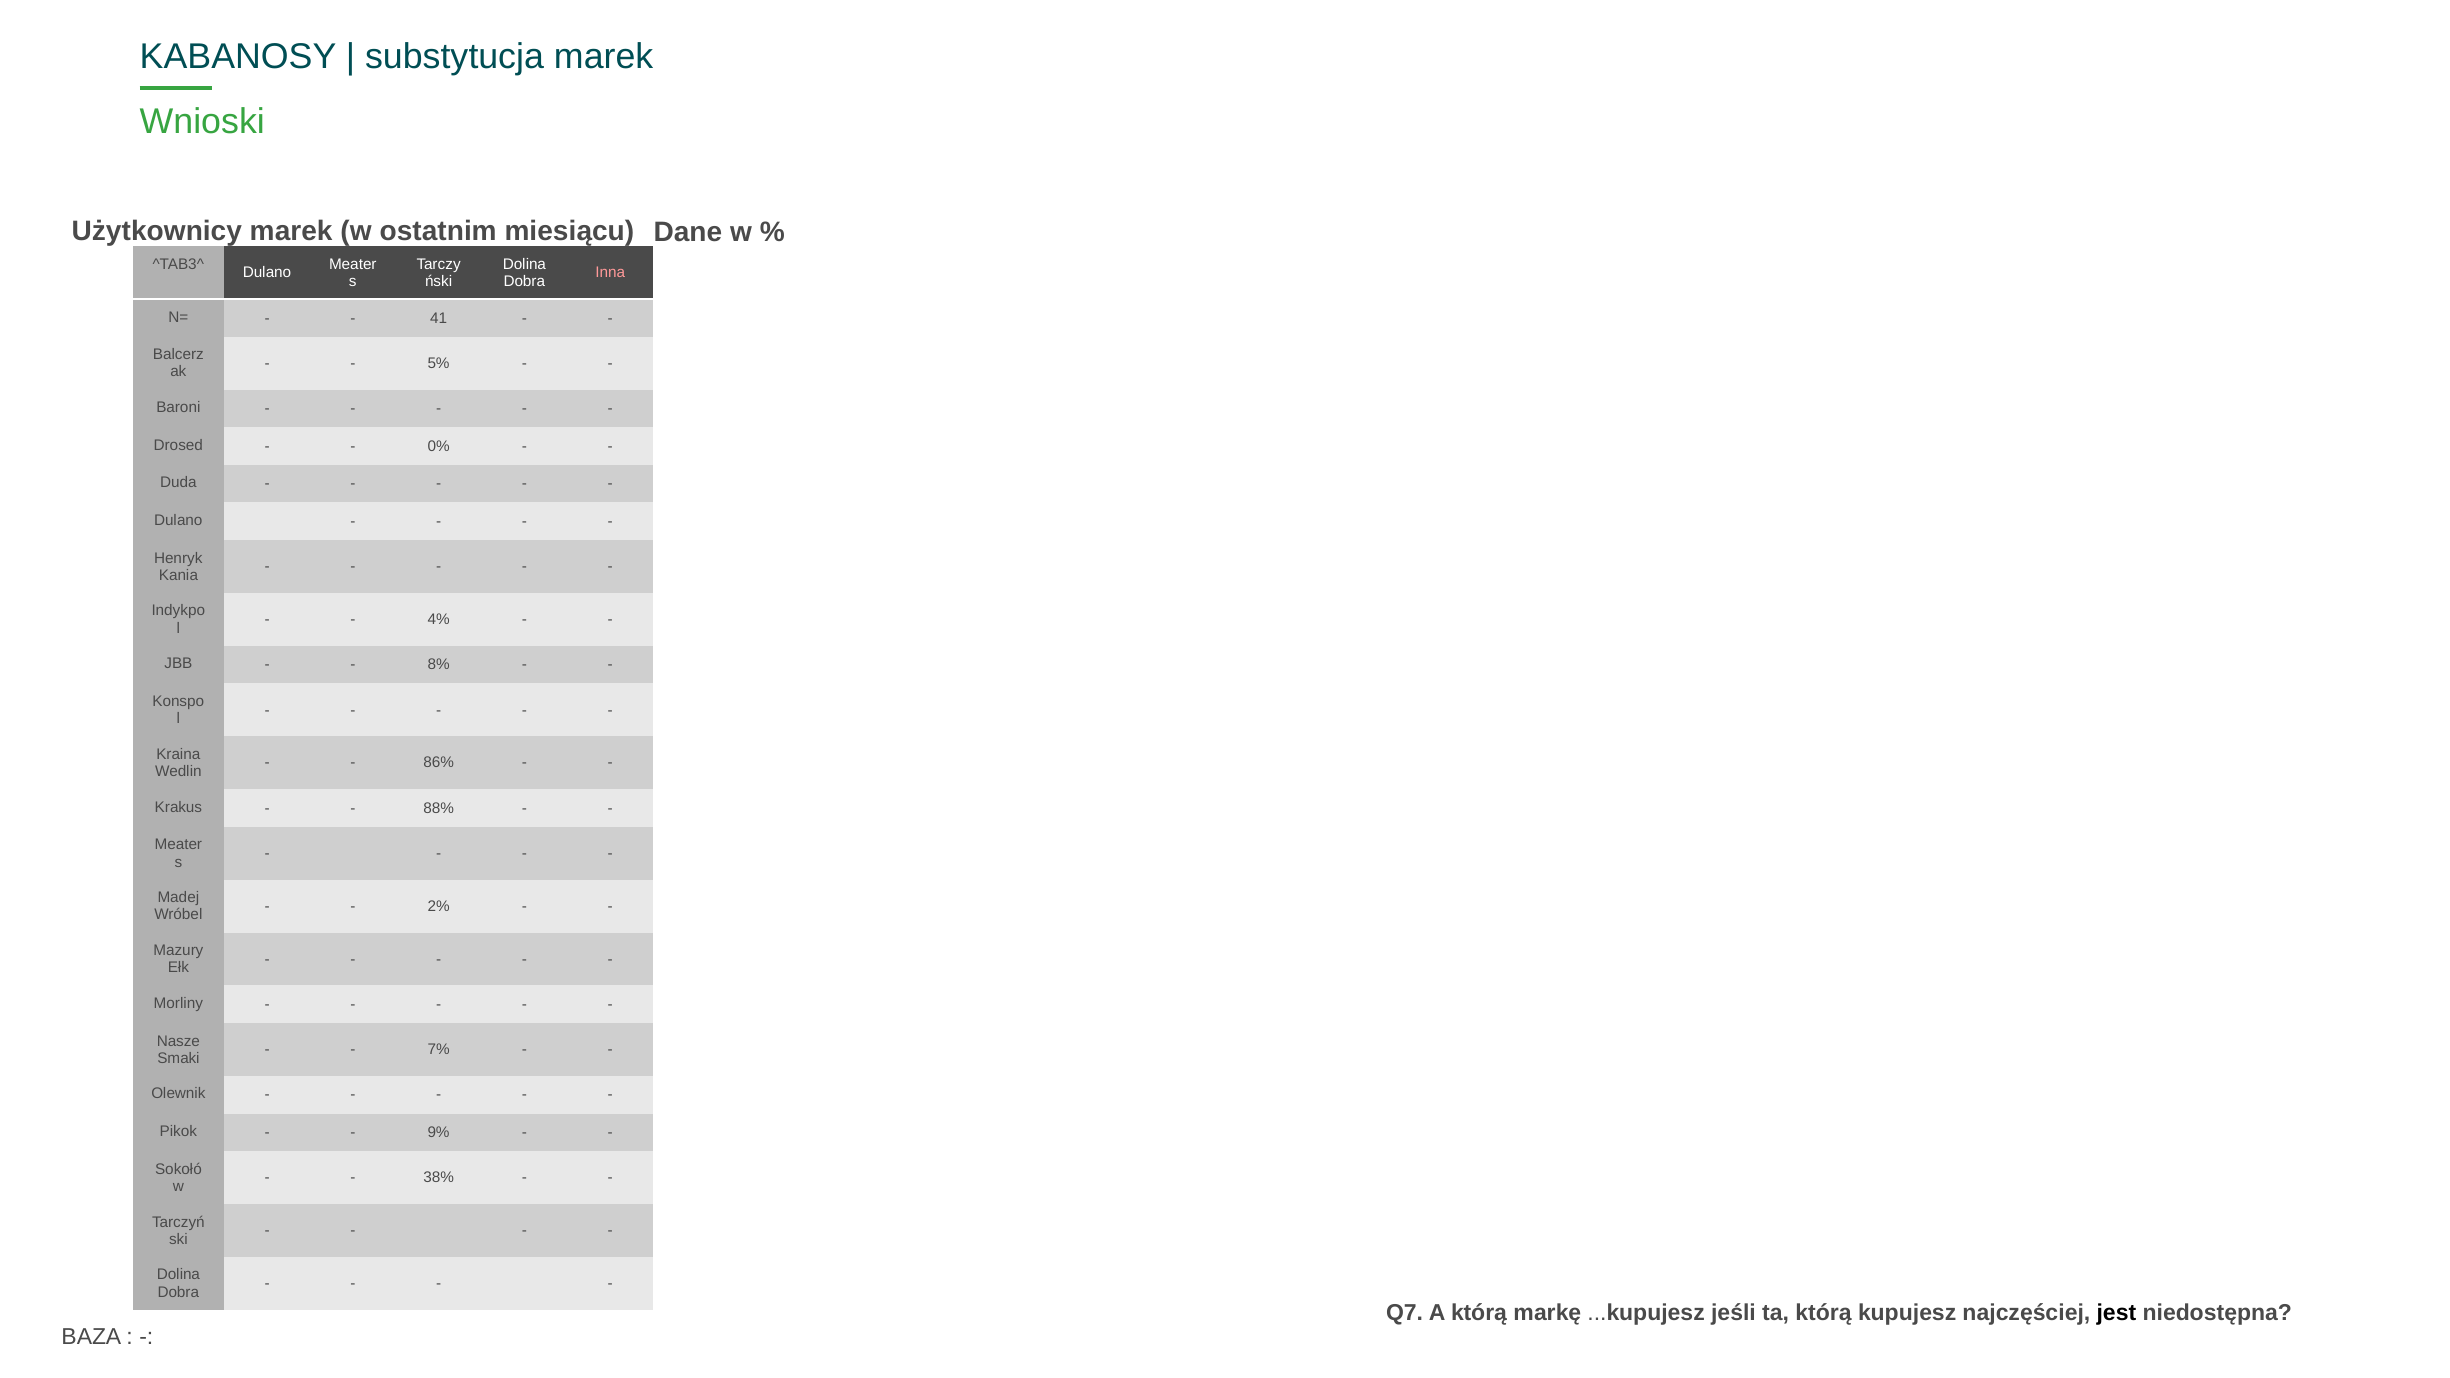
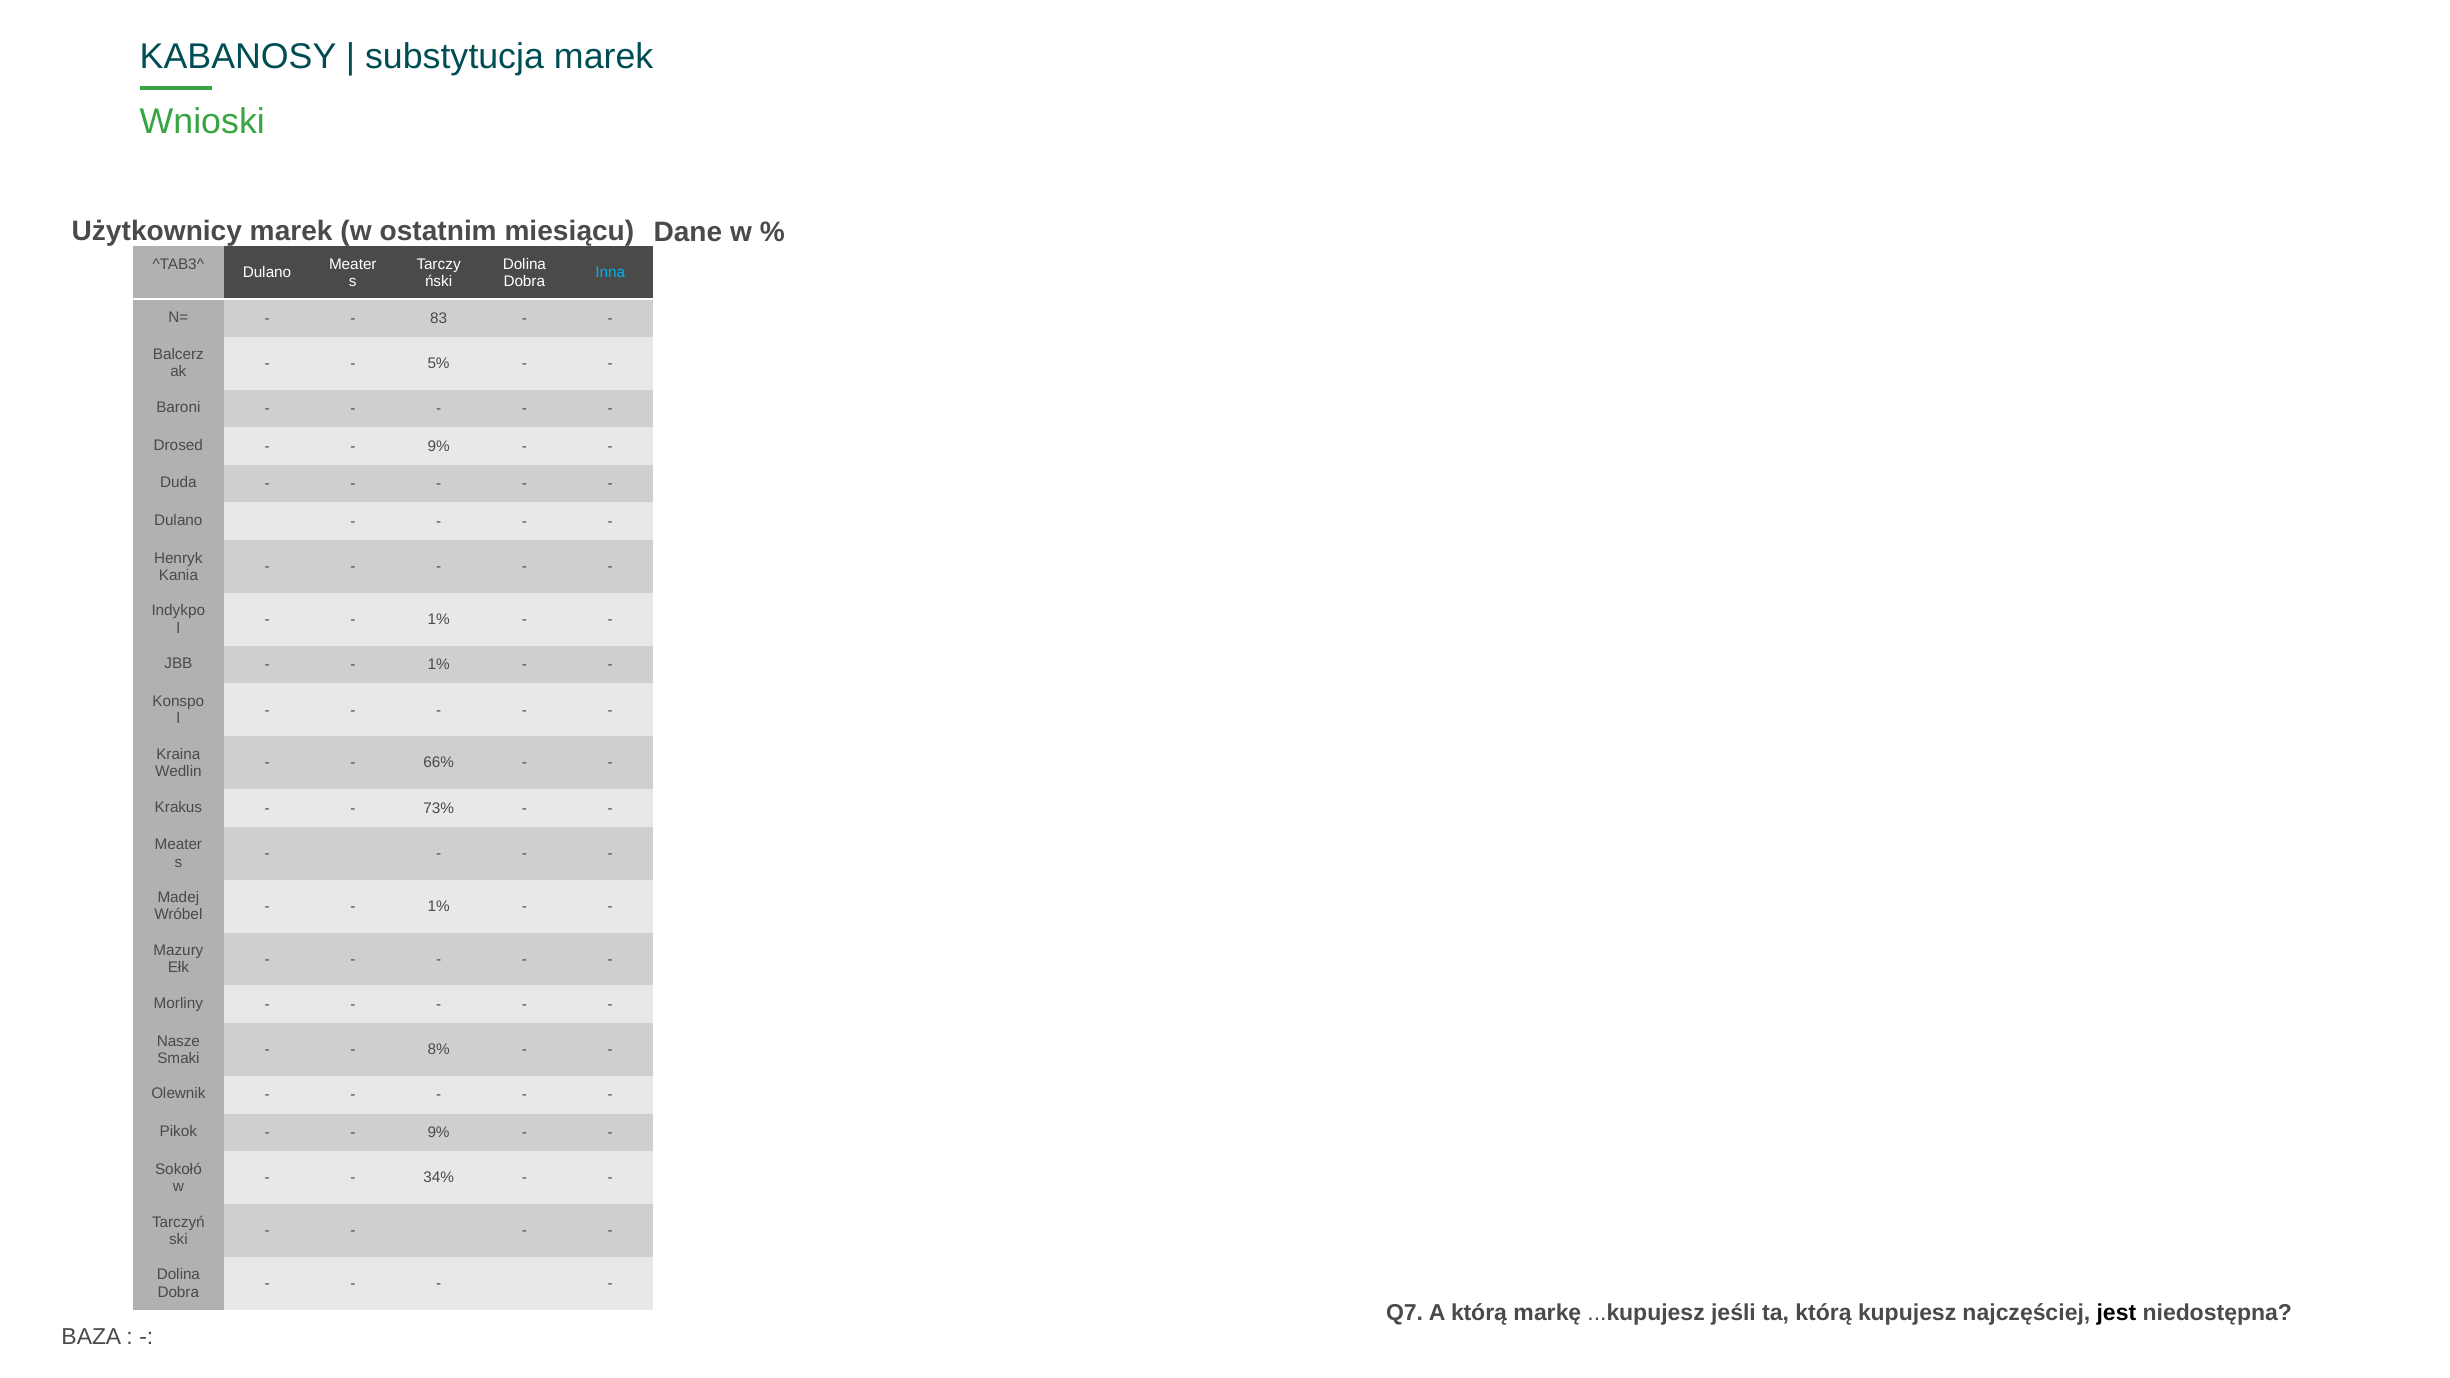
Inna colour: pink -> light blue (610, 273)
41: 41 -> 83 (439, 318)
0%: 0% -> 9% (439, 446)
4%: 4% -> 1% (439, 620)
8%: 8% -> 1% (439, 665)
86%: 86% -> 66% (439, 763)
88%: 88% -> 73% (439, 808)
2%: 2% -> 1% (439, 906)
7%: 7% -> 8% (439, 1050)
38%: 38% -> 34% (439, 1178)
